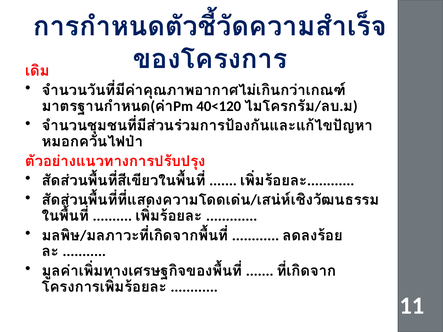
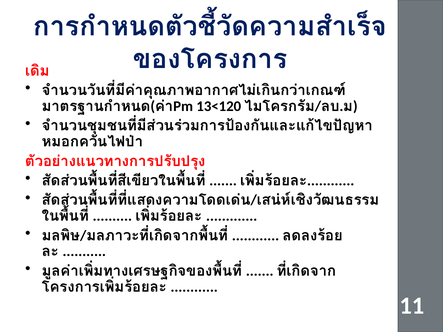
40<120: 40<120 -> 13<120 (219, 106)
